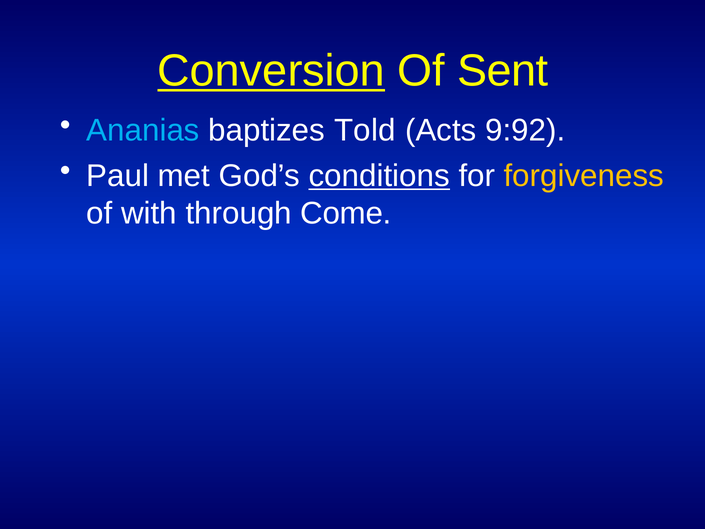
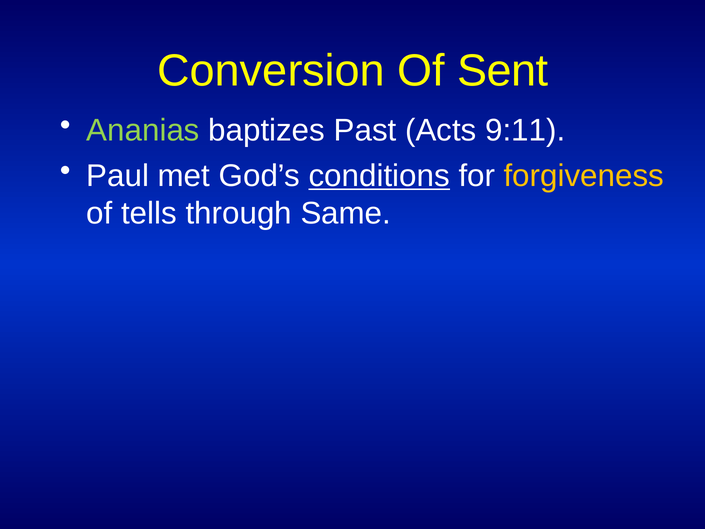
Conversion underline: present -> none (271, 71)
Ananias colour: light blue -> light green (143, 130)
Told: Told -> Past (365, 130)
9:92: 9:92 -> 9:11 (525, 130)
with: with -> tells (149, 213)
Come: Come -> Same (346, 213)
